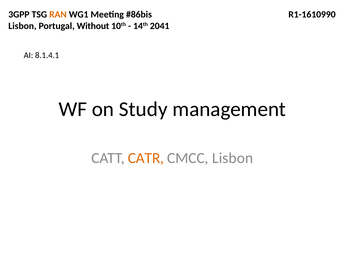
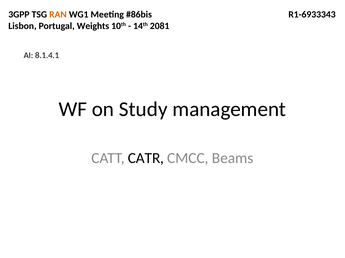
R1-1610990: R1-1610990 -> R1-6933343 (312, 14)
Without: Without -> Weights (93, 26)
2041: 2041 -> 2081 (160, 26)
CATR colour: orange -> black (146, 159)
CMCC Lisbon: Lisbon -> Beams (233, 159)
